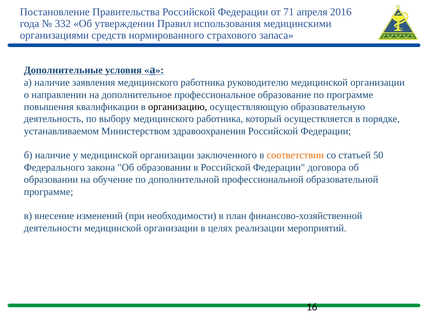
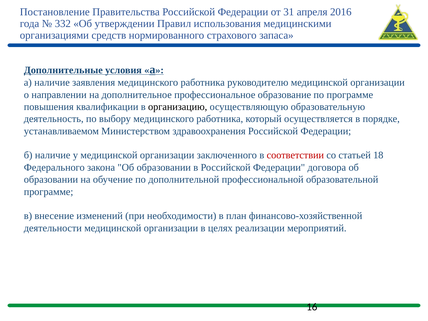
71: 71 -> 31 (289, 12)
соответствии colour: orange -> red (295, 155)
50: 50 -> 18 (378, 155)
